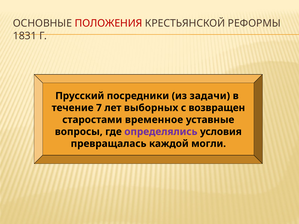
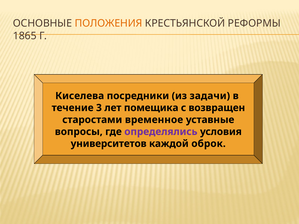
ПОЛОЖЕНИЯ colour: red -> orange (108, 23)
1831: 1831 -> 1865 (25, 36)
Прусский: Прусский -> Киселева (80, 96)
7: 7 -> 3 (99, 108)
выборных: выборных -> помещика (151, 108)
превращалась: превращалась -> университетов (109, 144)
могли: могли -> оброк (209, 144)
